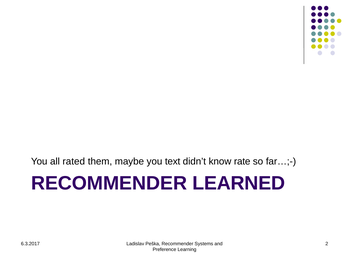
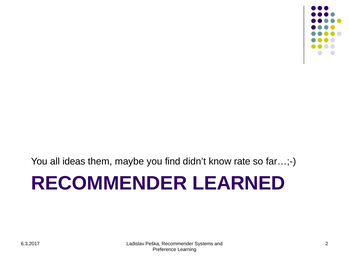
rated: rated -> ideas (74, 161)
text: text -> find (173, 161)
